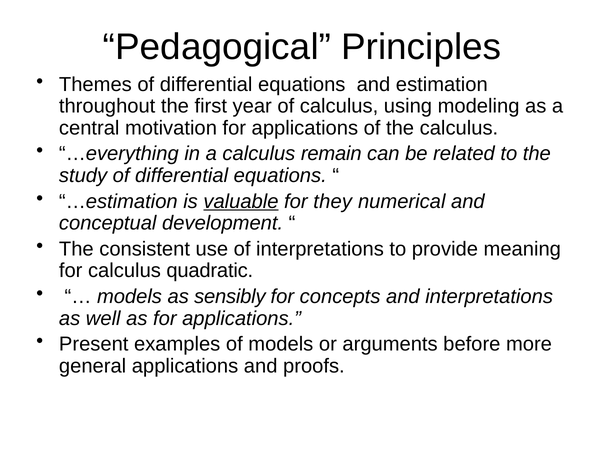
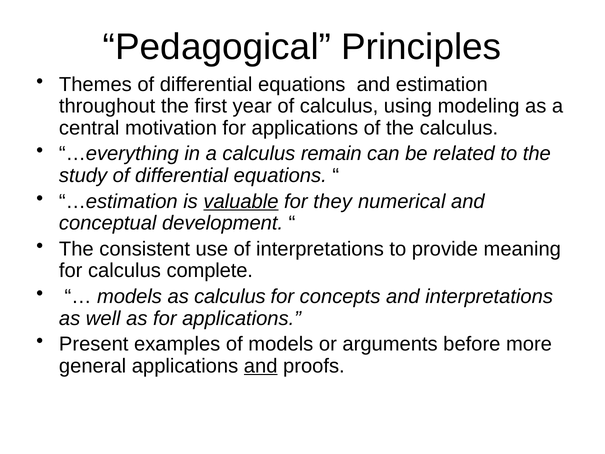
quadratic: quadratic -> complete (210, 271)
as sensibly: sensibly -> calculus (230, 296)
and underline: none -> present (261, 366)
